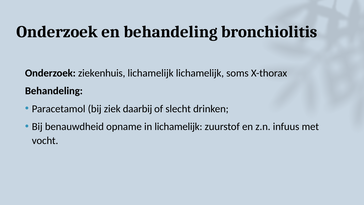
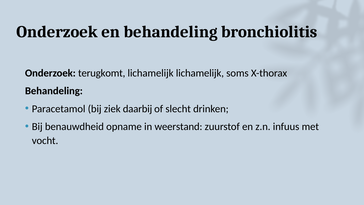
ziekenhuis: ziekenhuis -> terugkomt (102, 73)
in lichamelijk: lichamelijk -> weerstand (178, 126)
